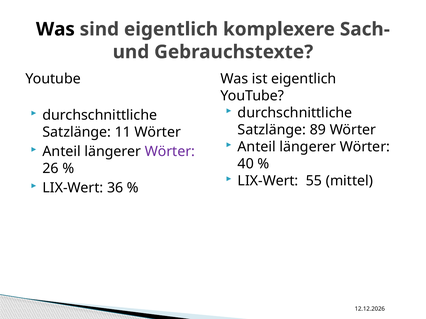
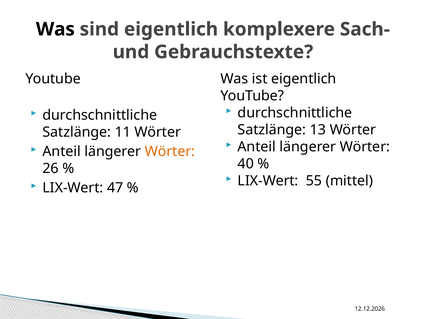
89: 89 -> 13 (318, 130)
Wörter colour: purple -> orange (170, 152)
36: 36 -> 47 (115, 188)
